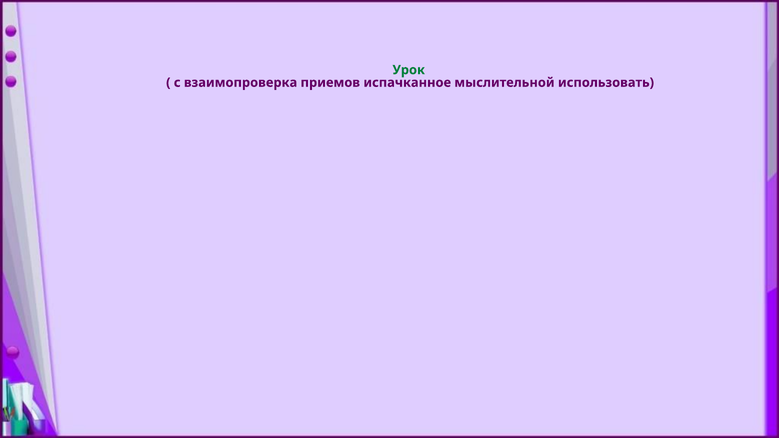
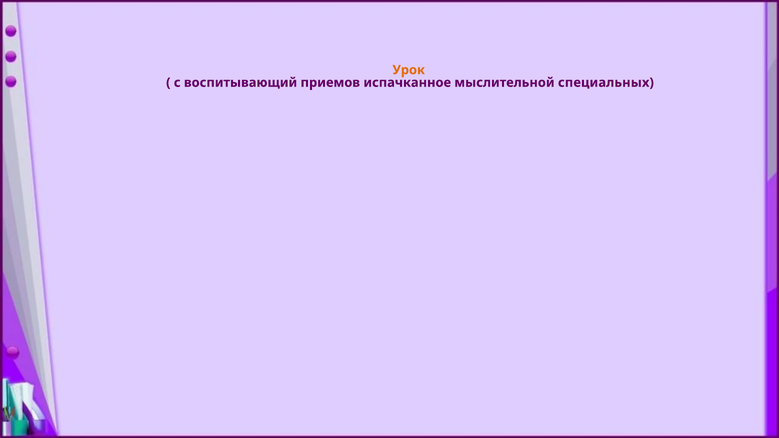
Урок colour: green -> orange (409, 70)
взаимопроверка: взаимопроверка -> воспитывающий (241, 83)
использовать: использовать -> специальных (606, 83)
